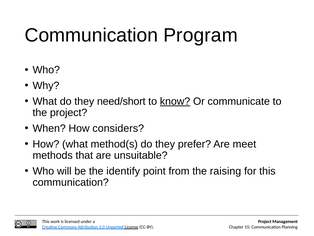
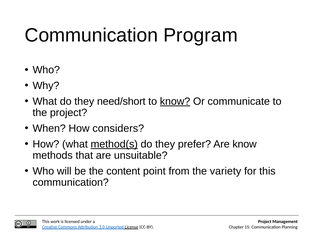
method(s underline: none -> present (114, 144)
Are meet: meet -> know (245, 144)
identify: identify -> content (123, 171)
raising: raising -> variety (226, 171)
